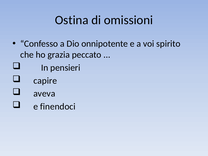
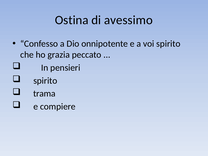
omissioni: omissioni -> avessimo (128, 20)
capire: capire -> spirito (45, 81)
aveva: aveva -> trama (44, 94)
finendoci: finendoci -> compiere (58, 107)
